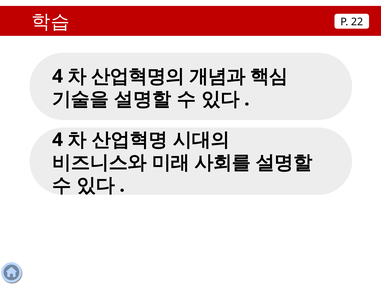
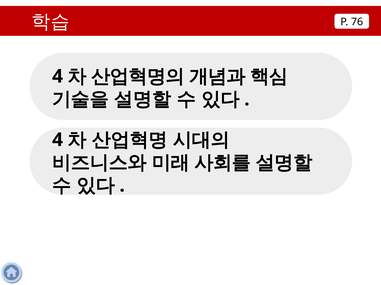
22: 22 -> 76 (357, 22)
